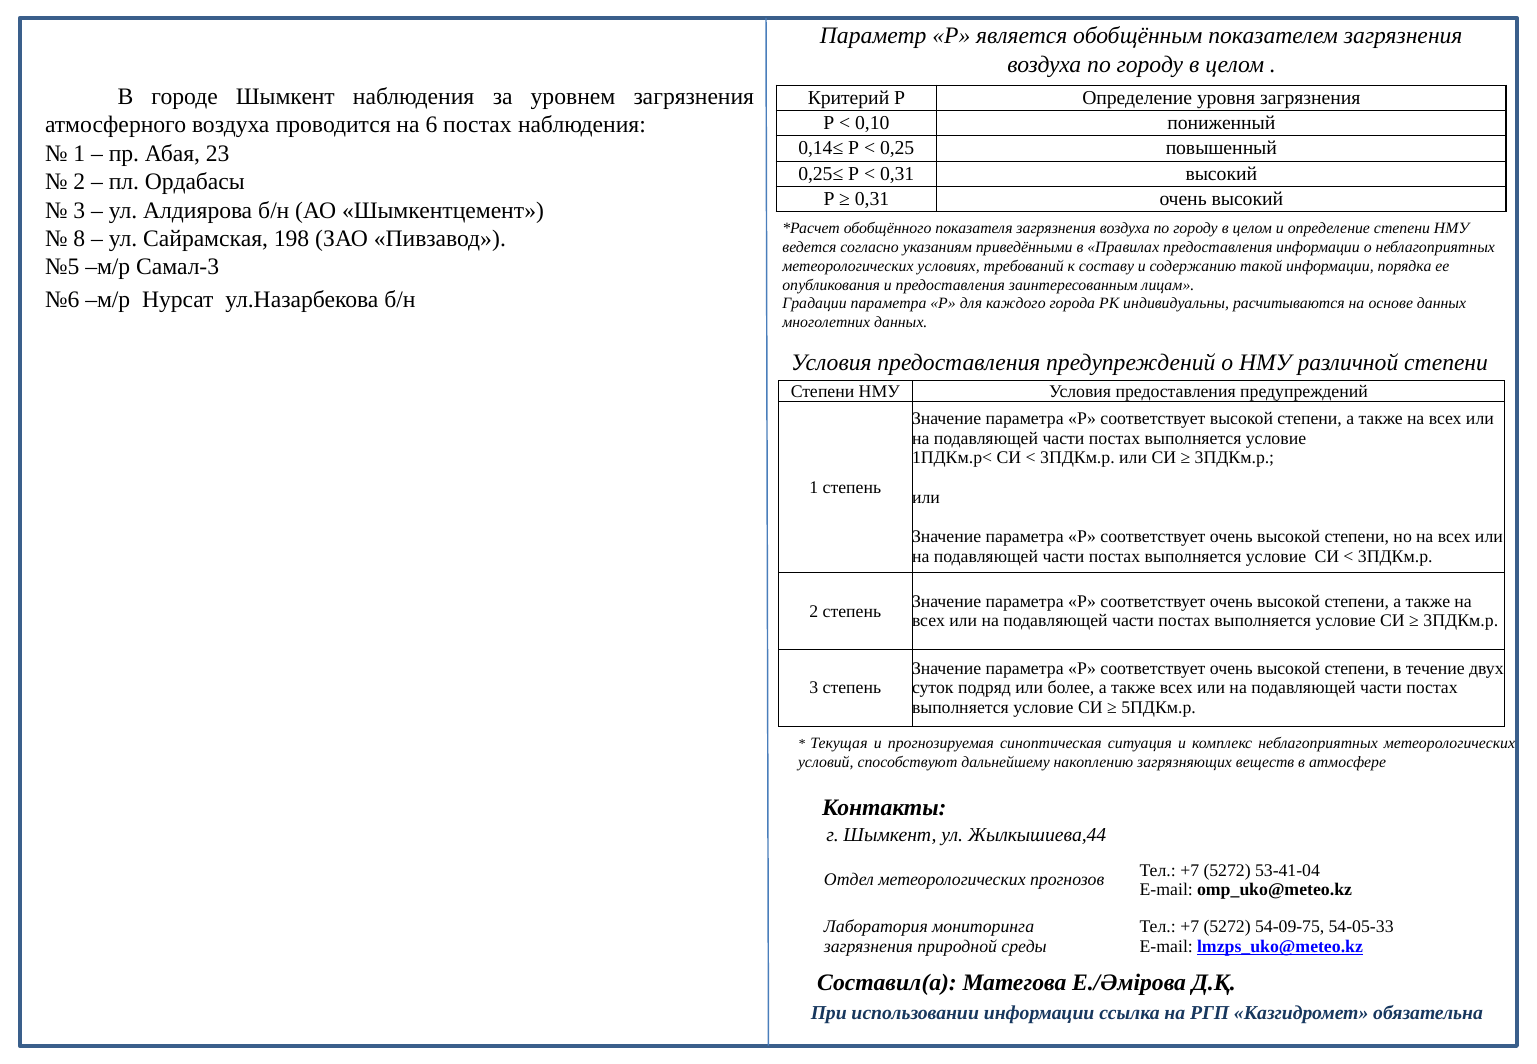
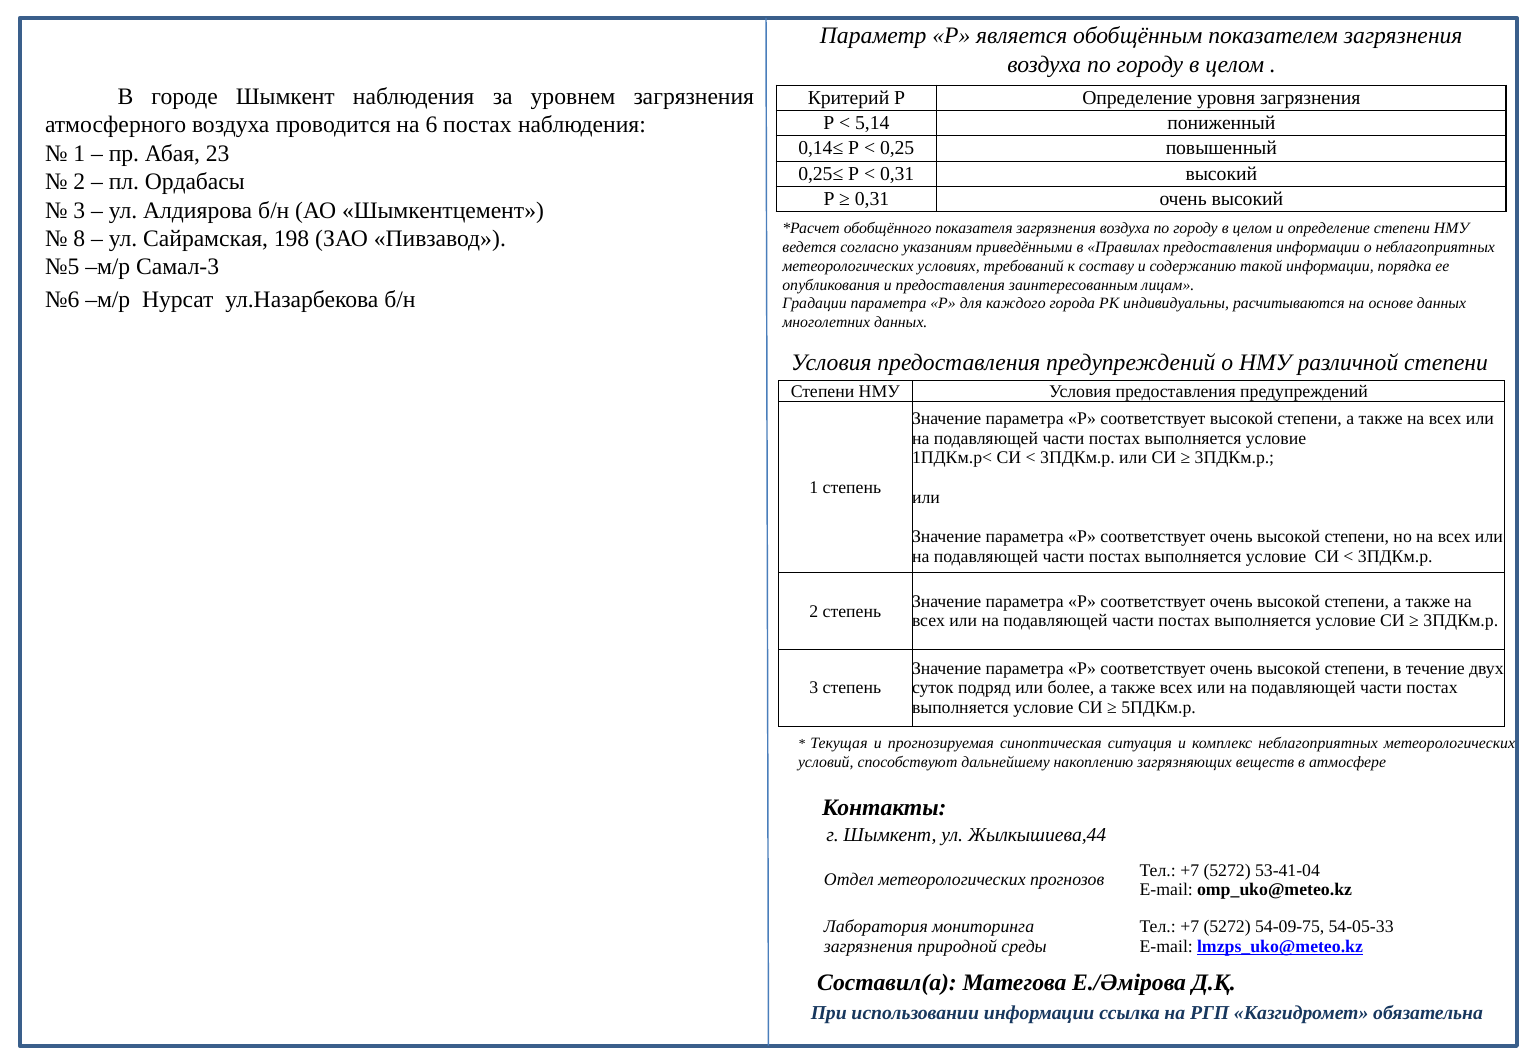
0,10: 0,10 -> 5,14 (872, 123)
